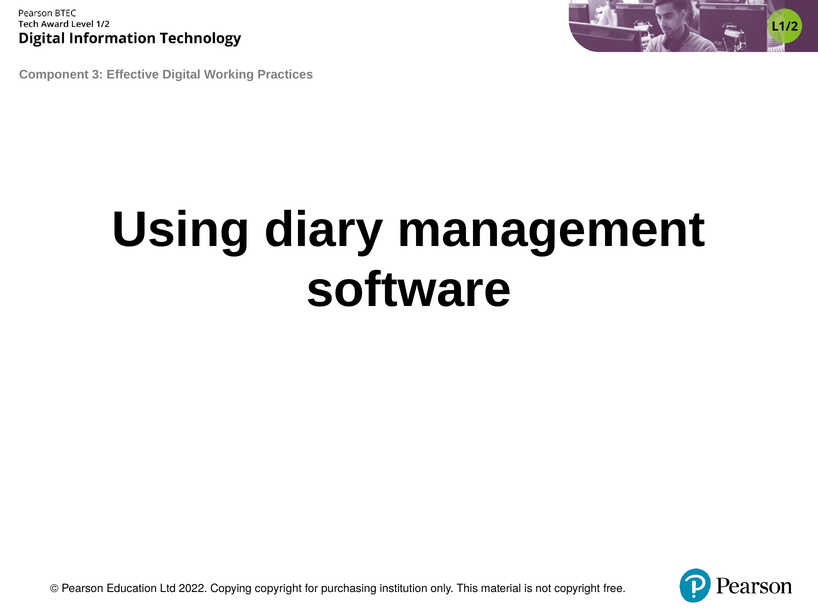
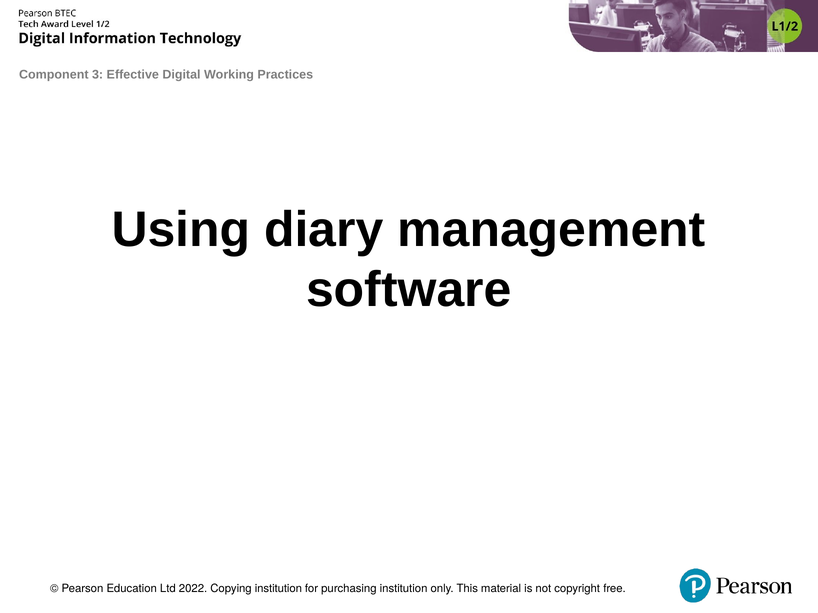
Copying copyright: copyright -> institution (278, 589)
